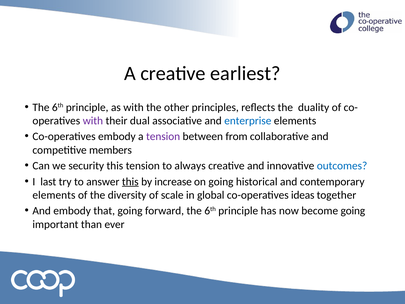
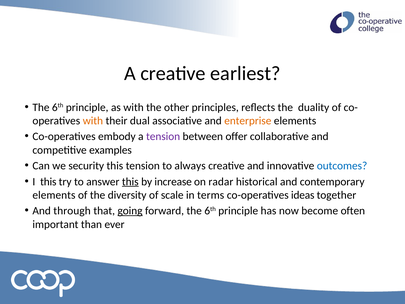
with colour: purple -> orange (93, 121)
enterprise colour: blue -> orange (248, 121)
from: from -> offer (237, 136)
members: members -> examples (110, 150)
I last: last -> this (48, 181)
on going: going -> radar (221, 181)
global: global -> terms (211, 195)
And embody: embody -> through (72, 211)
going underline: none -> present (130, 211)
become going: going -> often (353, 211)
